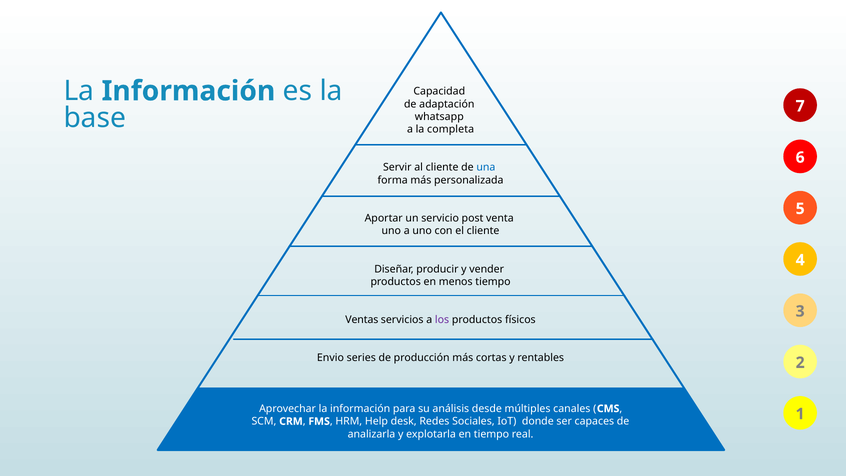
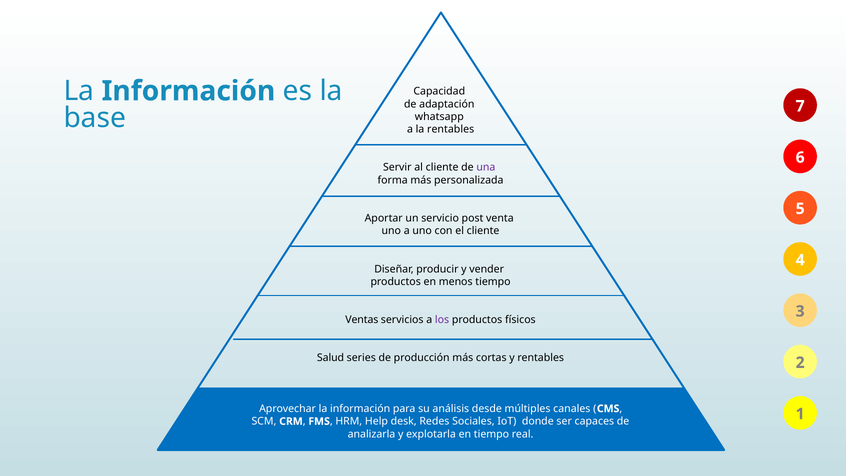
la completa: completa -> rentables (451, 129)
una colour: blue -> purple (486, 167)
Envio: Envio -> Salud (331, 358)
